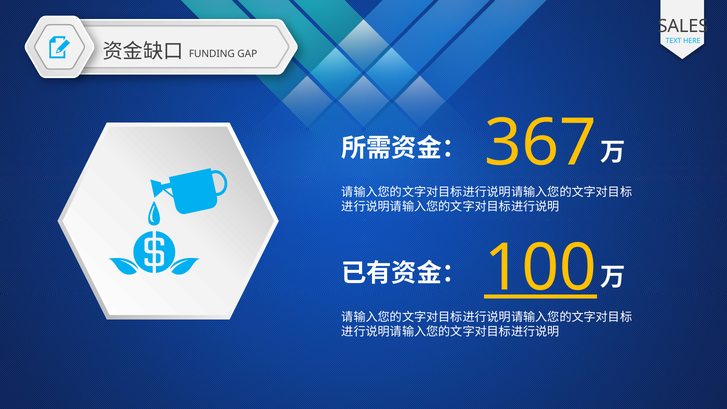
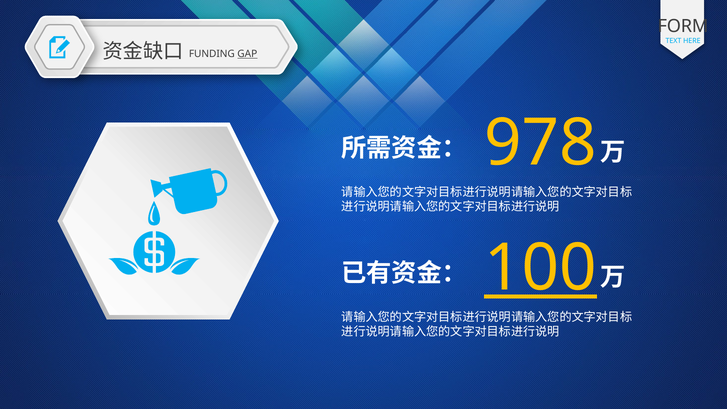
SALES: SALES -> FORM (683, 26)
GAP underline: none -> present (247, 54)
367: 367 -> 978 (540, 143)
